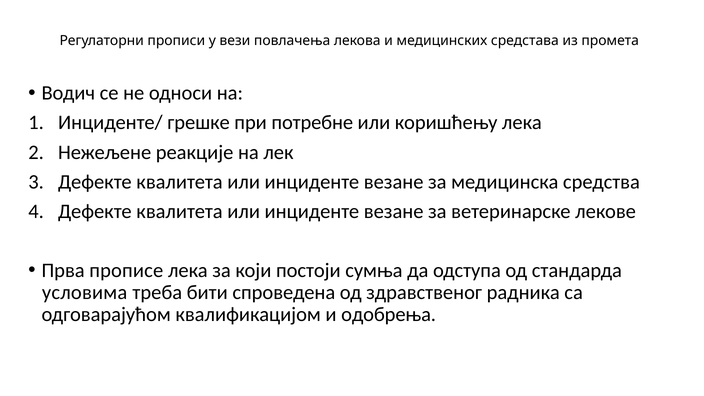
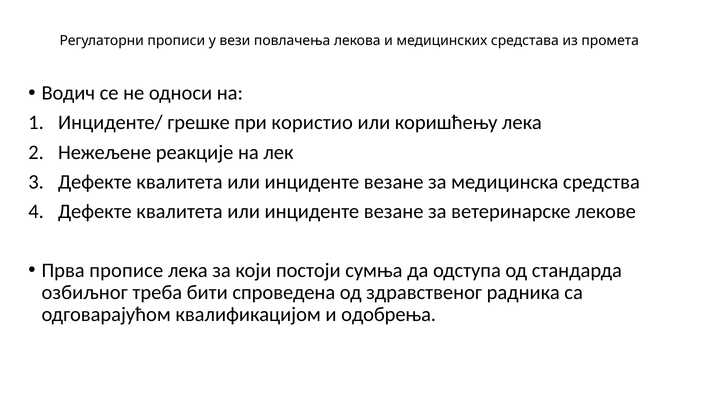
потребне: потребне -> користио (312, 123)
условима: условима -> озбиљног (85, 292)
